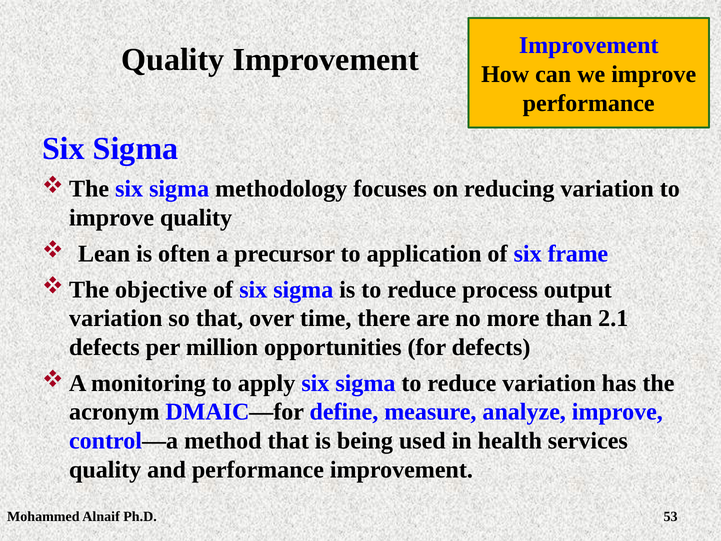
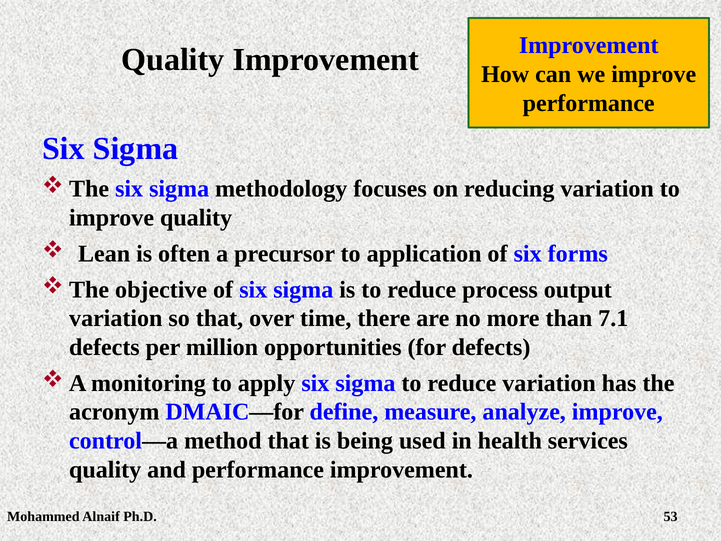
frame: frame -> forms (578, 254)
2.1: 2.1 -> 7.1 (613, 318)
